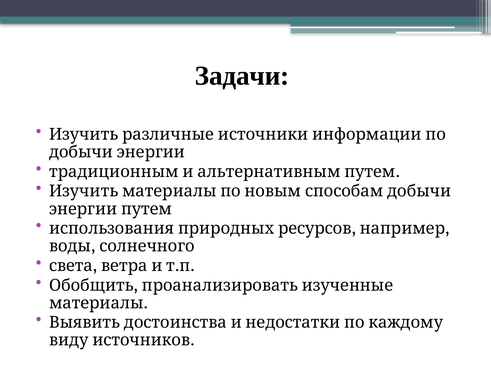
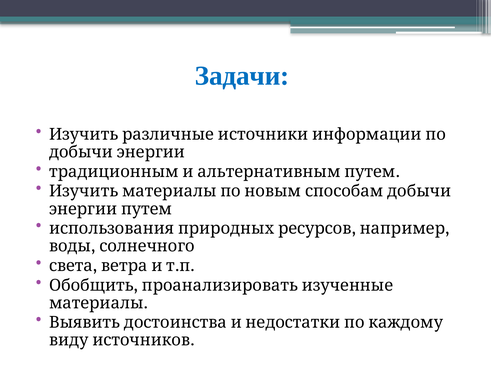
Задачи colour: black -> blue (242, 76)
